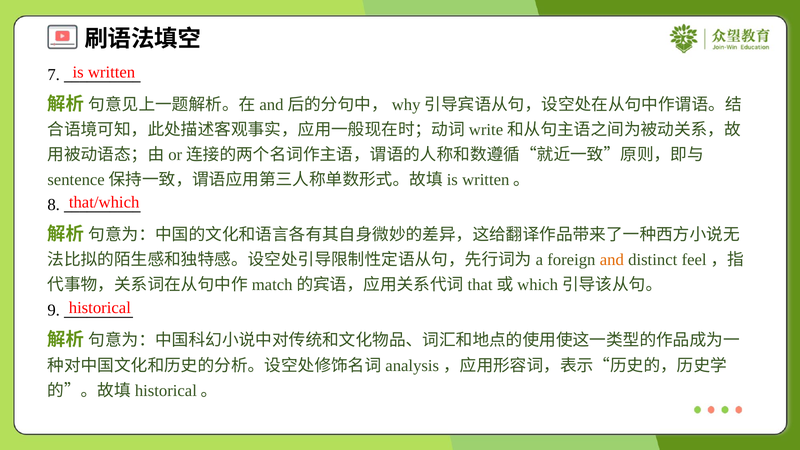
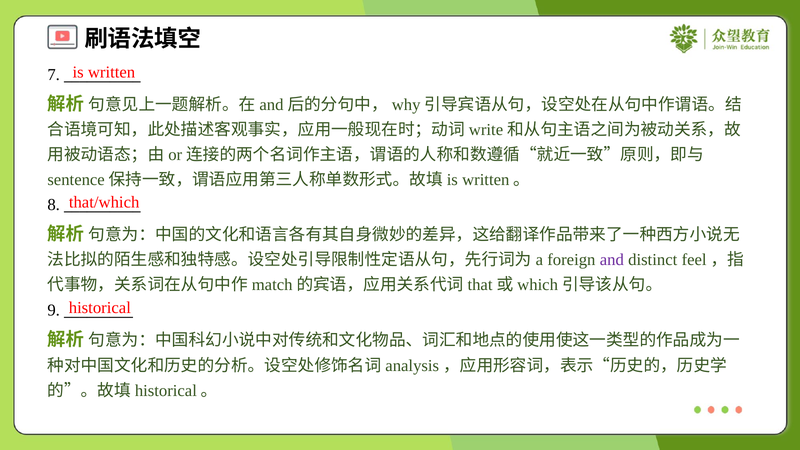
and colour: orange -> purple (612, 260)
